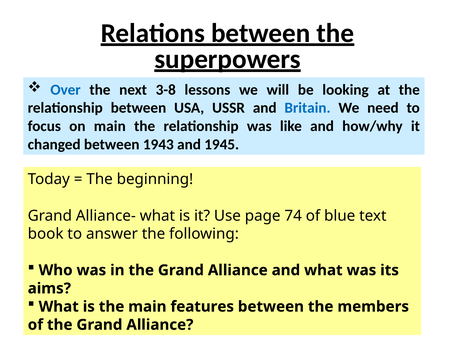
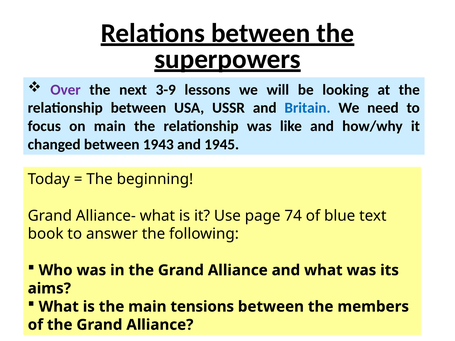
Over colour: blue -> purple (66, 90)
3-8: 3-8 -> 3-9 (166, 90)
features: features -> tensions (202, 307)
